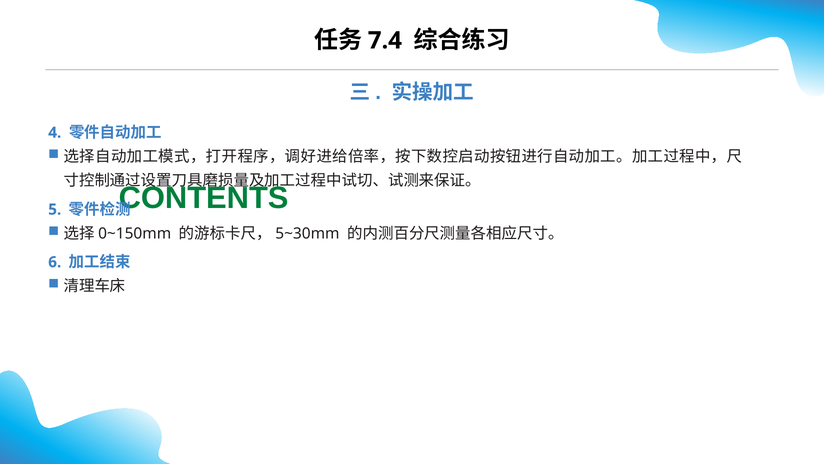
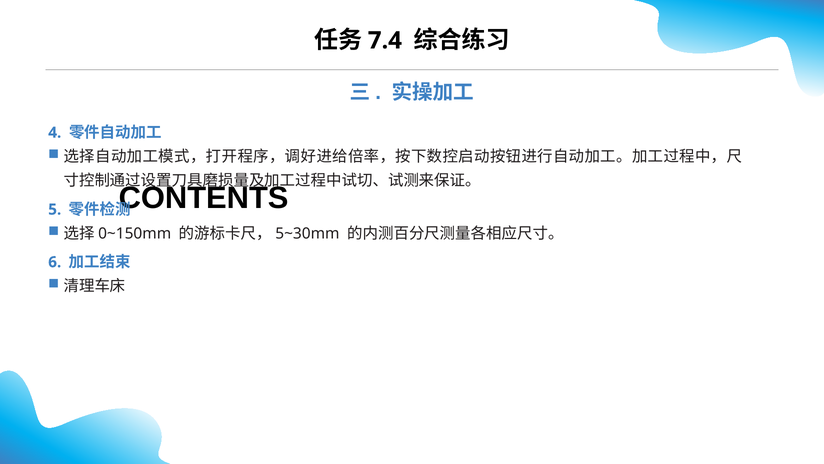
CONTENTS colour: green -> black (204, 198)
